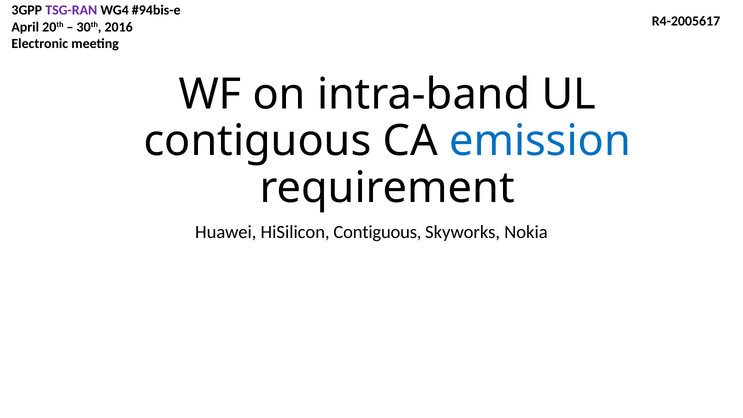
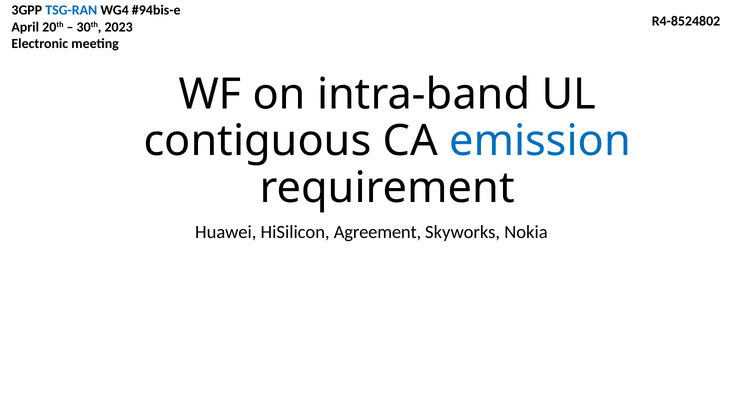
TSG-RAN colour: purple -> blue (71, 10)
R4-2005617: R4-2005617 -> R4-8524802 (686, 21)
2016: 2016 -> 2023 (119, 27)
HiSilicon Contiguous: Contiguous -> Agreement (377, 232)
